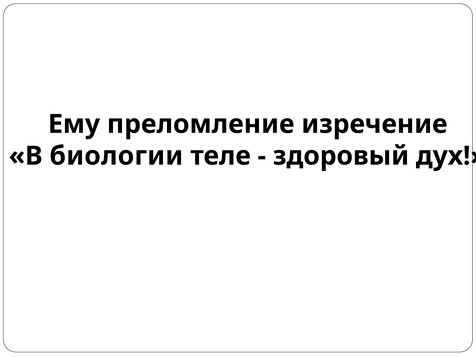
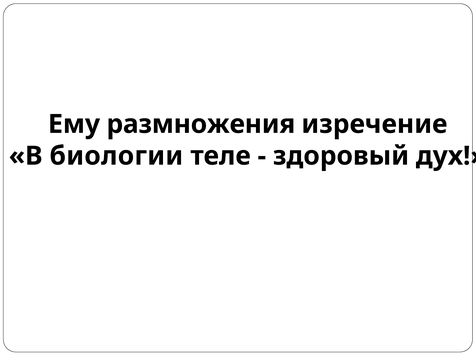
преломление: преломление -> размножения (201, 124)
